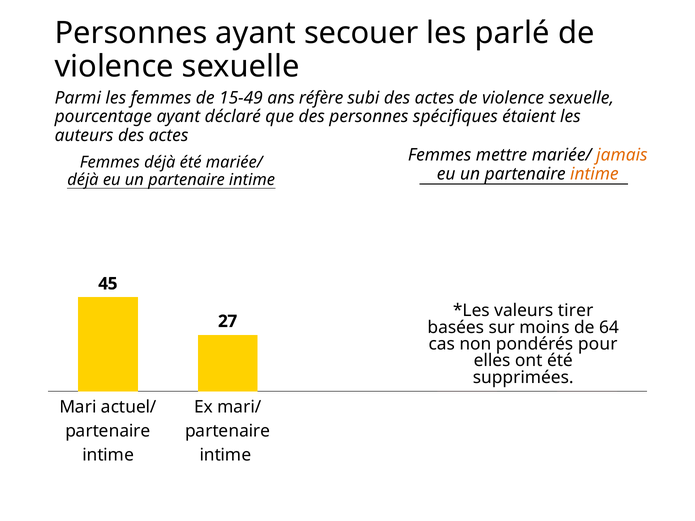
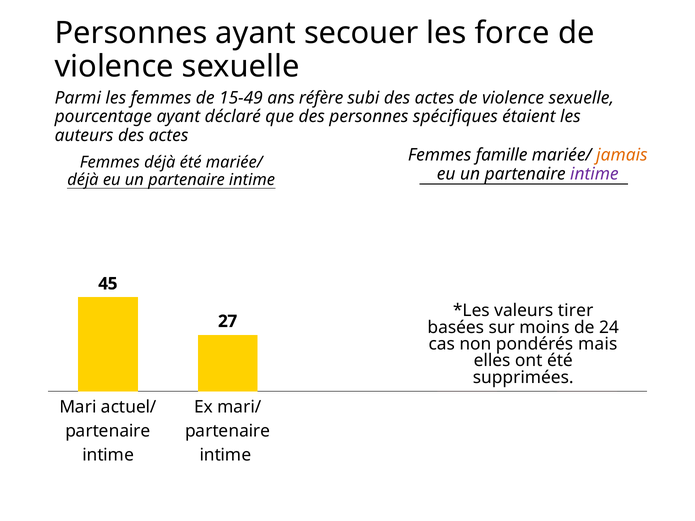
parlé: parlé -> force (512, 33)
mettre: mettre -> famille (502, 155)
intime colour: orange -> purple (594, 174)
64: 64 -> 24 (609, 327)
pour: pour -> mais (598, 344)
